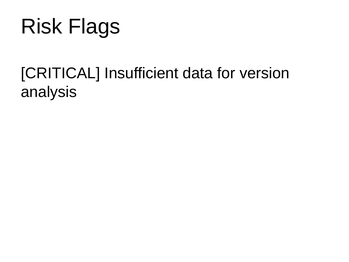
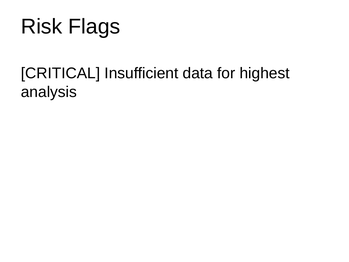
version: version -> highest (265, 73)
